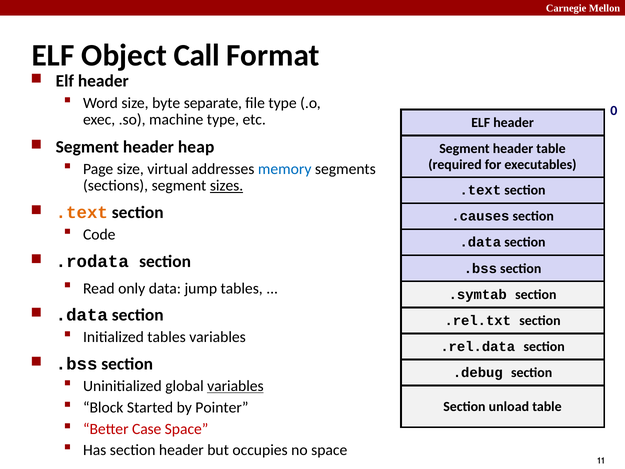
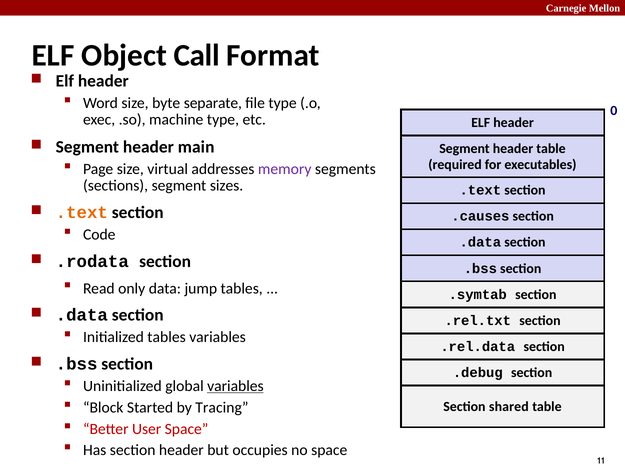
heap: heap -> main (196, 147)
memory colour: blue -> purple (285, 169)
sizes underline: present -> none (227, 186)
Pointer: Pointer -> Tracing (222, 407)
unload: unload -> shared (509, 407)
Case: Case -> User (147, 429)
